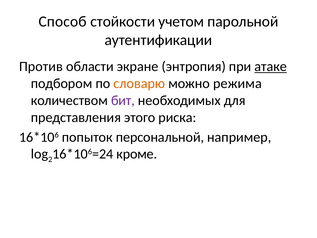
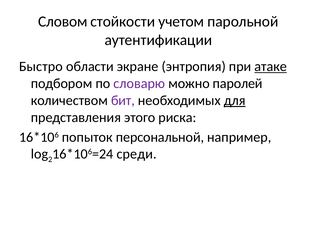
Способ: Способ -> Словом (63, 21)
Против: Против -> Быстро (41, 67)
словарю colour: orange -> purple (139, 83)
режима: режима -> паролей (238, 83)
для underline: none -> present (235, 100)
кроме: кроме -> среди (137, 154)
